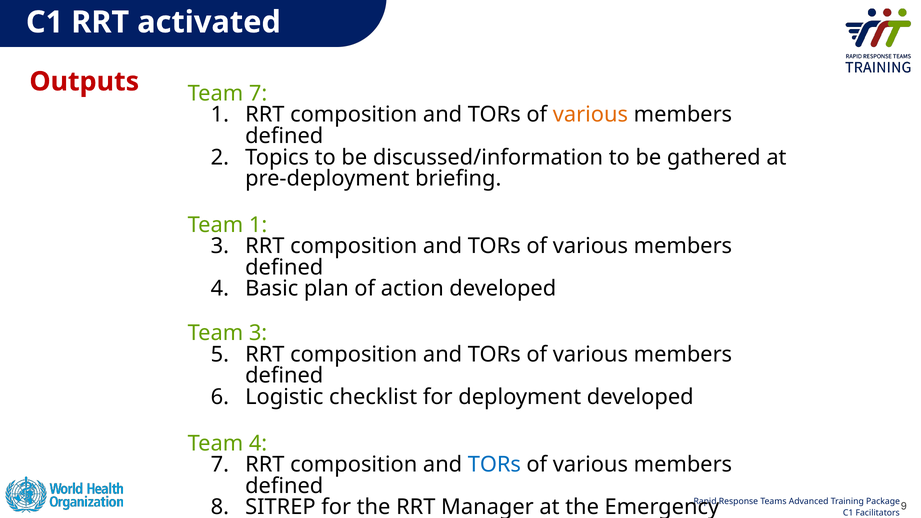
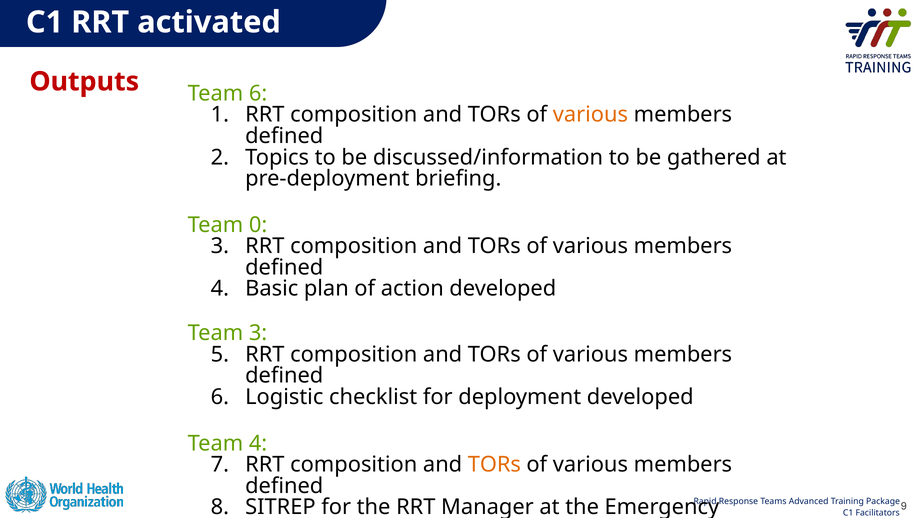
Team 7: 7 -> 6 (258, 94)
Team 1: 1 -> 0 (258, 225)
TORs colour: blue -> orange (494, 465)
